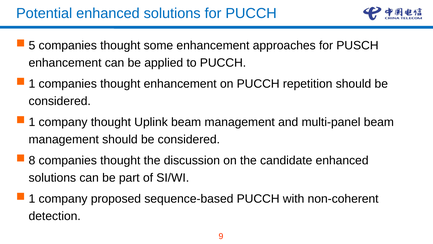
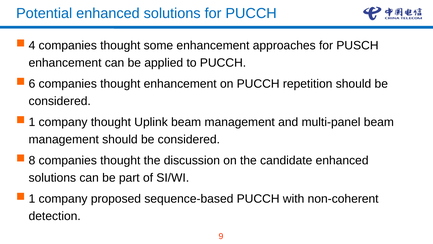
5: 5 -> 4 (32, 45)
1: 1 -> 6 (32, 84)
